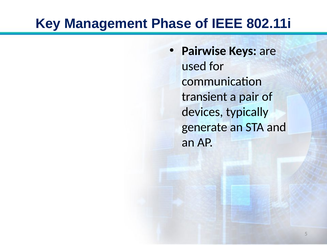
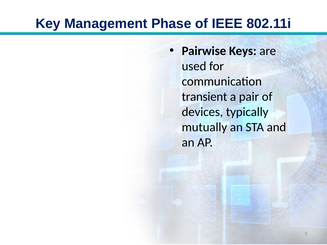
generate: generate -> mutually (204, 127)
